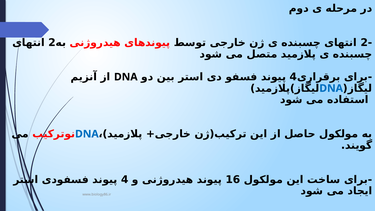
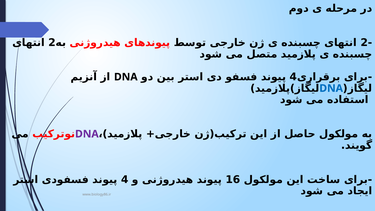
DNA colour: blue -> purple (87, 134)
